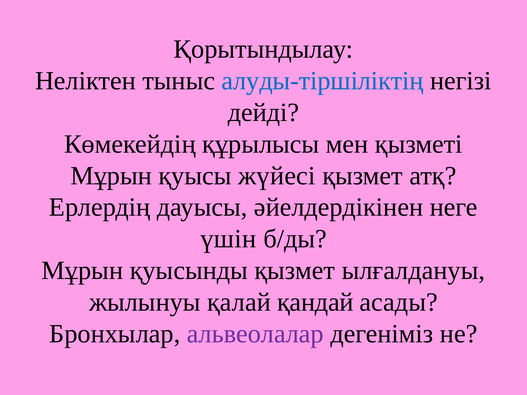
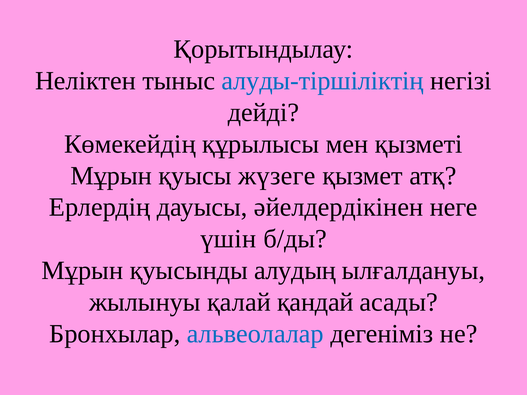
жүйесі: жүйесі -> жүзеге (277, 176)
қуысынды қызмет: қызмет -> алудың (295, 271)
альвеолалар colour: purple -> blue (255, 334)
